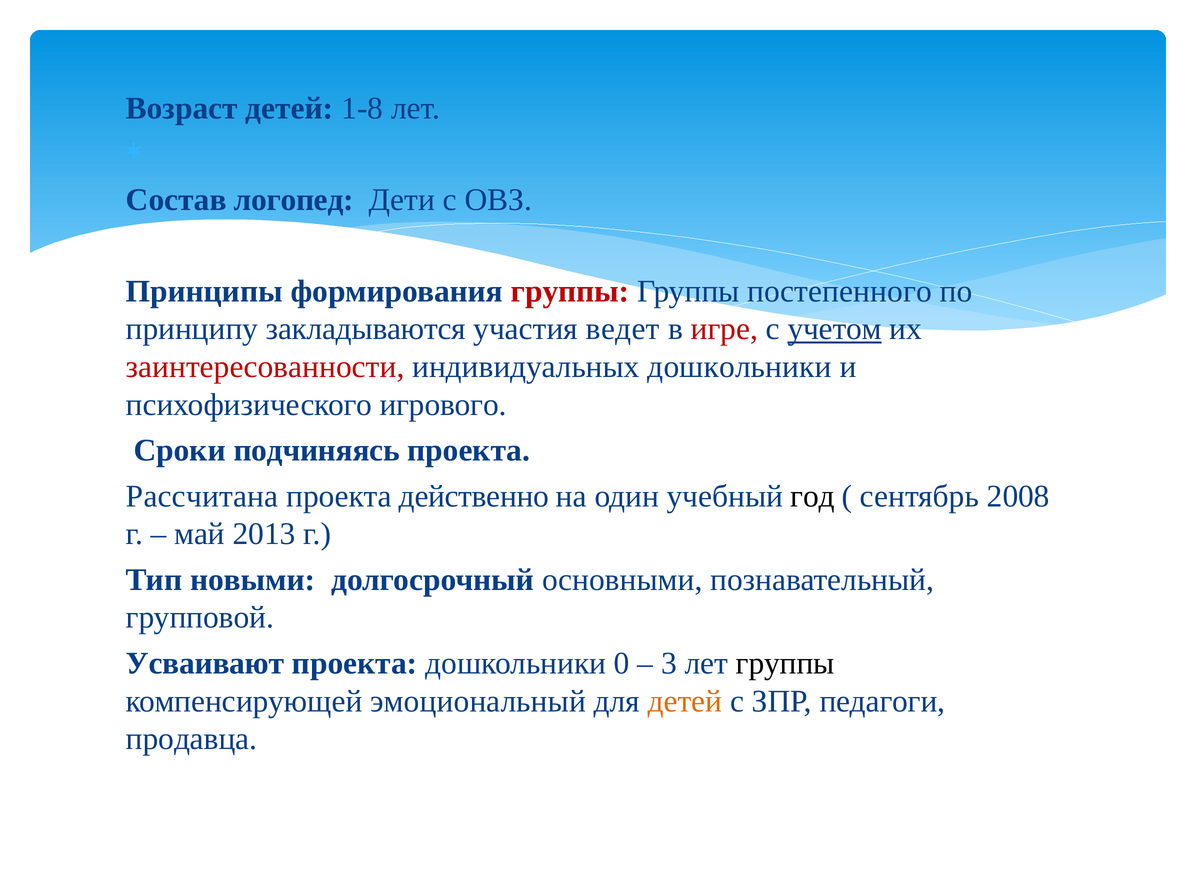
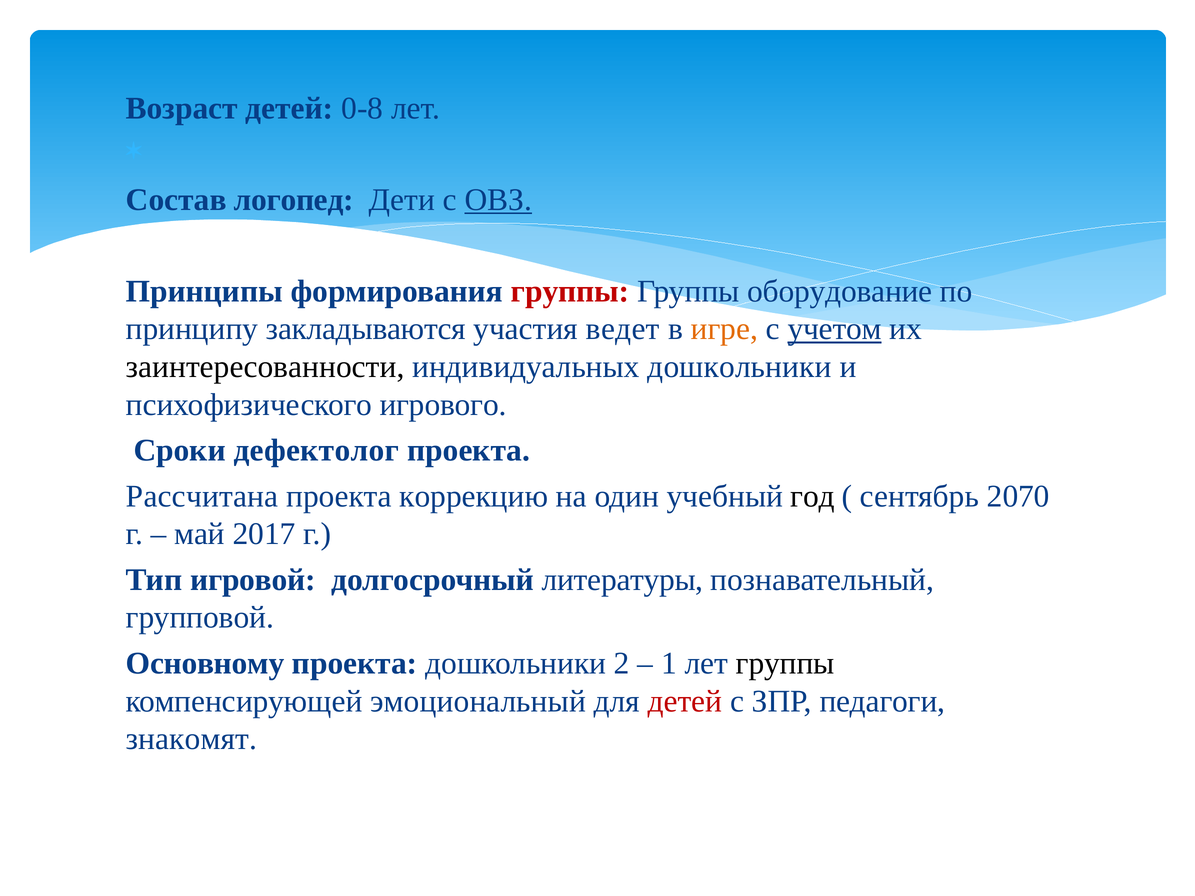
1-8: 1-8 -> 0-8 (362, 108)
ОВЗ underline: none -> present (498, 200)
постепенного: постепенного -> оборудование (840, 291)
игре colour: red -> orange (724, 329)
заинтересованности colour: red -> black (265, 367)
подчиняясь: подчиняясь -> дефектолог (316, 451)
действенно: действенно -> коррекцию (474, 496)
2008: 2008 -> 2070 (1018, 496)
2013: 2013 -> 2017 (264, 534)
новыми: новыми -> игровой (253, 580)
основными: основными -> литературы (623, 580)
Усваивают: Усваивают -> Основному (205, 664)
0: 0 -> 2 (622, 664)
3: 3 -> 1 (669, 664)
детей colour: orange -> red (685, 701)
продавца: продавца -> знакомят (191, 739)
